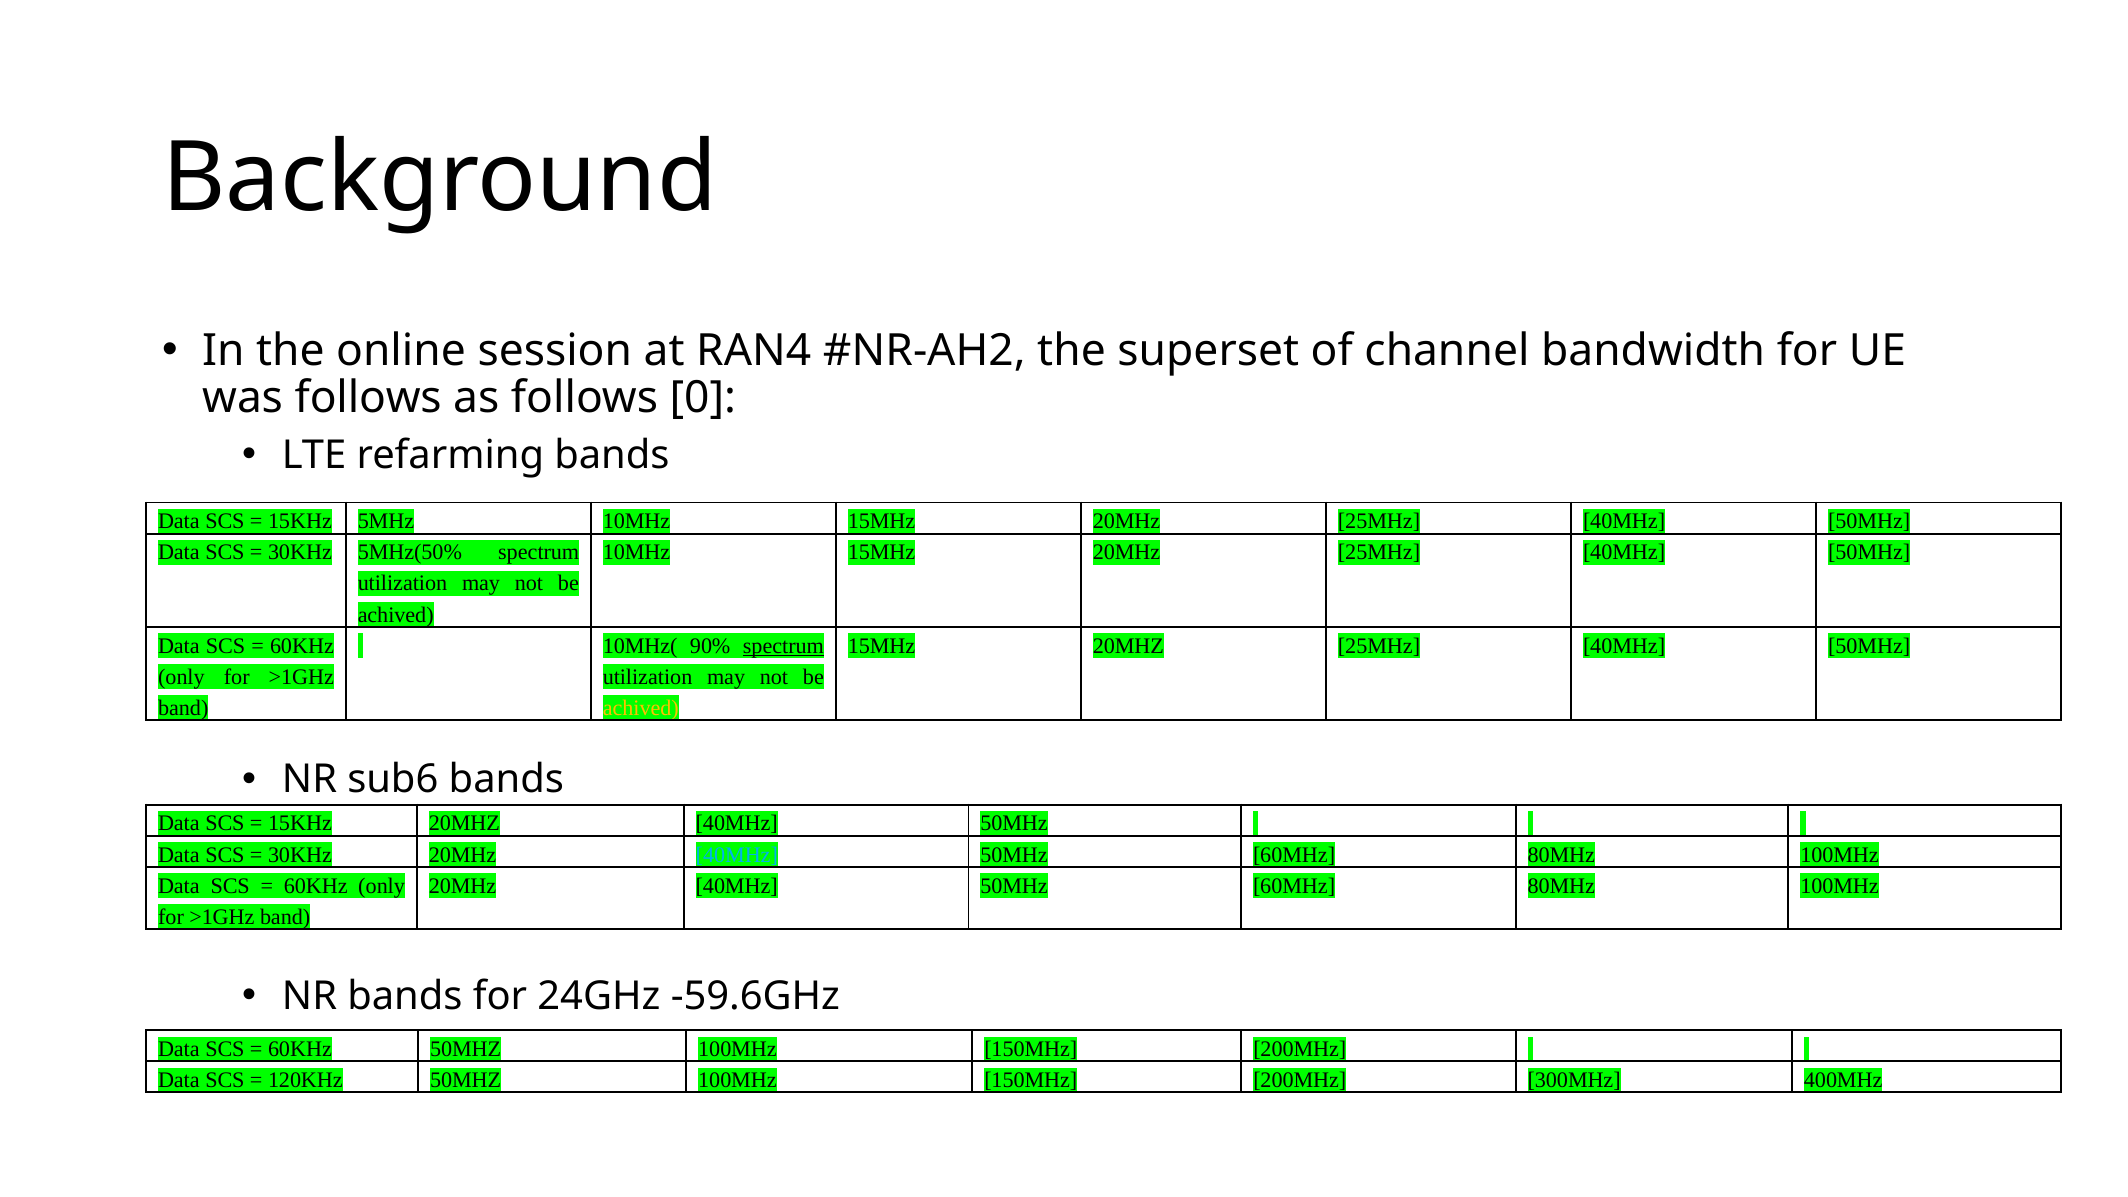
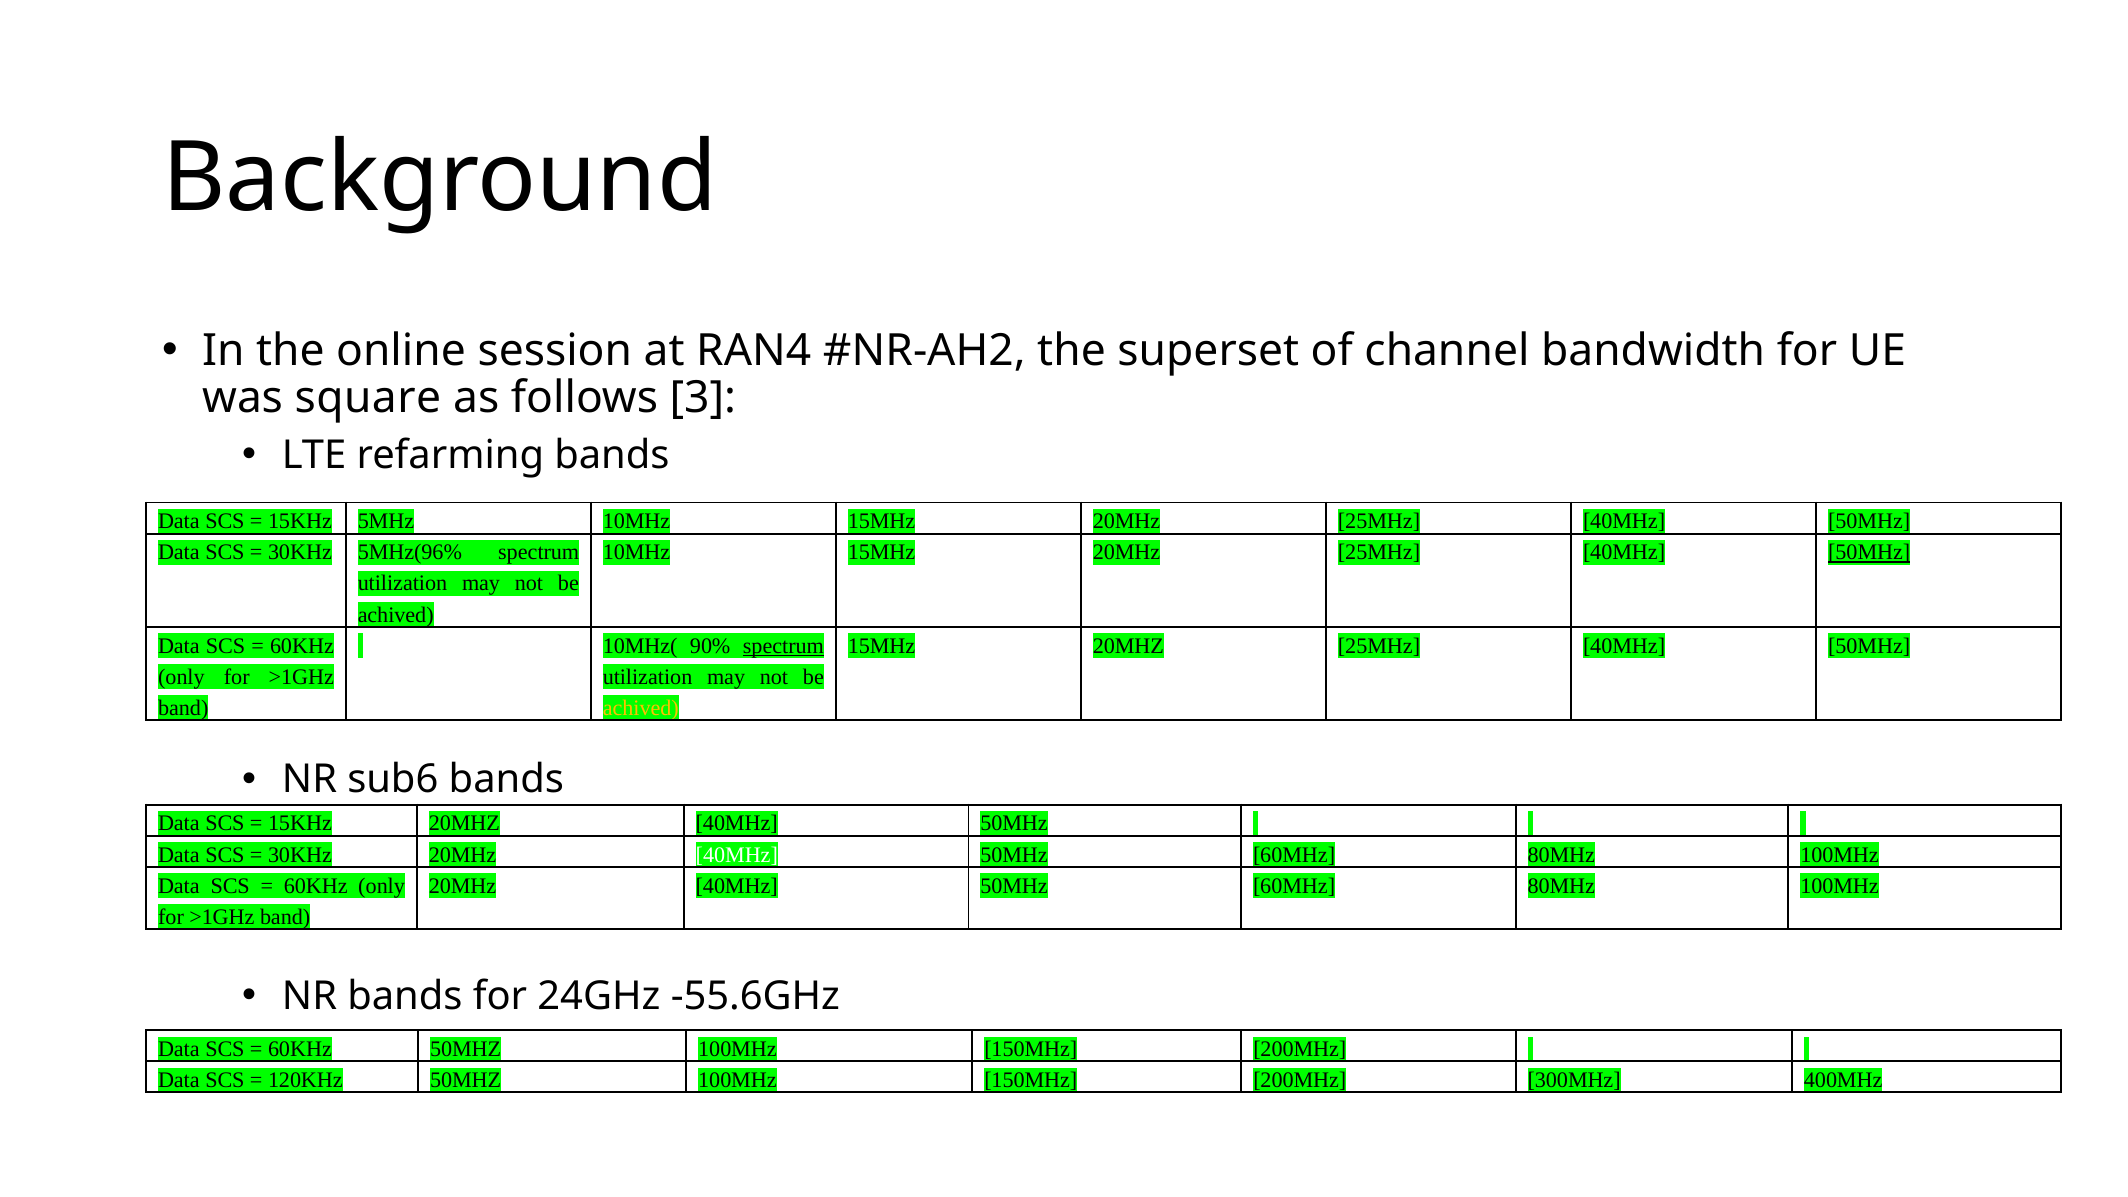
was follows: follows -> square (368, 398)
0: 0 -> 3 (703, 398)
5MHz(50%: 5MHz(50% -> 5MHz(96% (410, 553)
50MHz underline: none -> present (1869, 553)
40MHz colour: light blue -> white (737, 855)
-59.6GHz: -59.6GHz -> -55.6GHz (755, 996)
